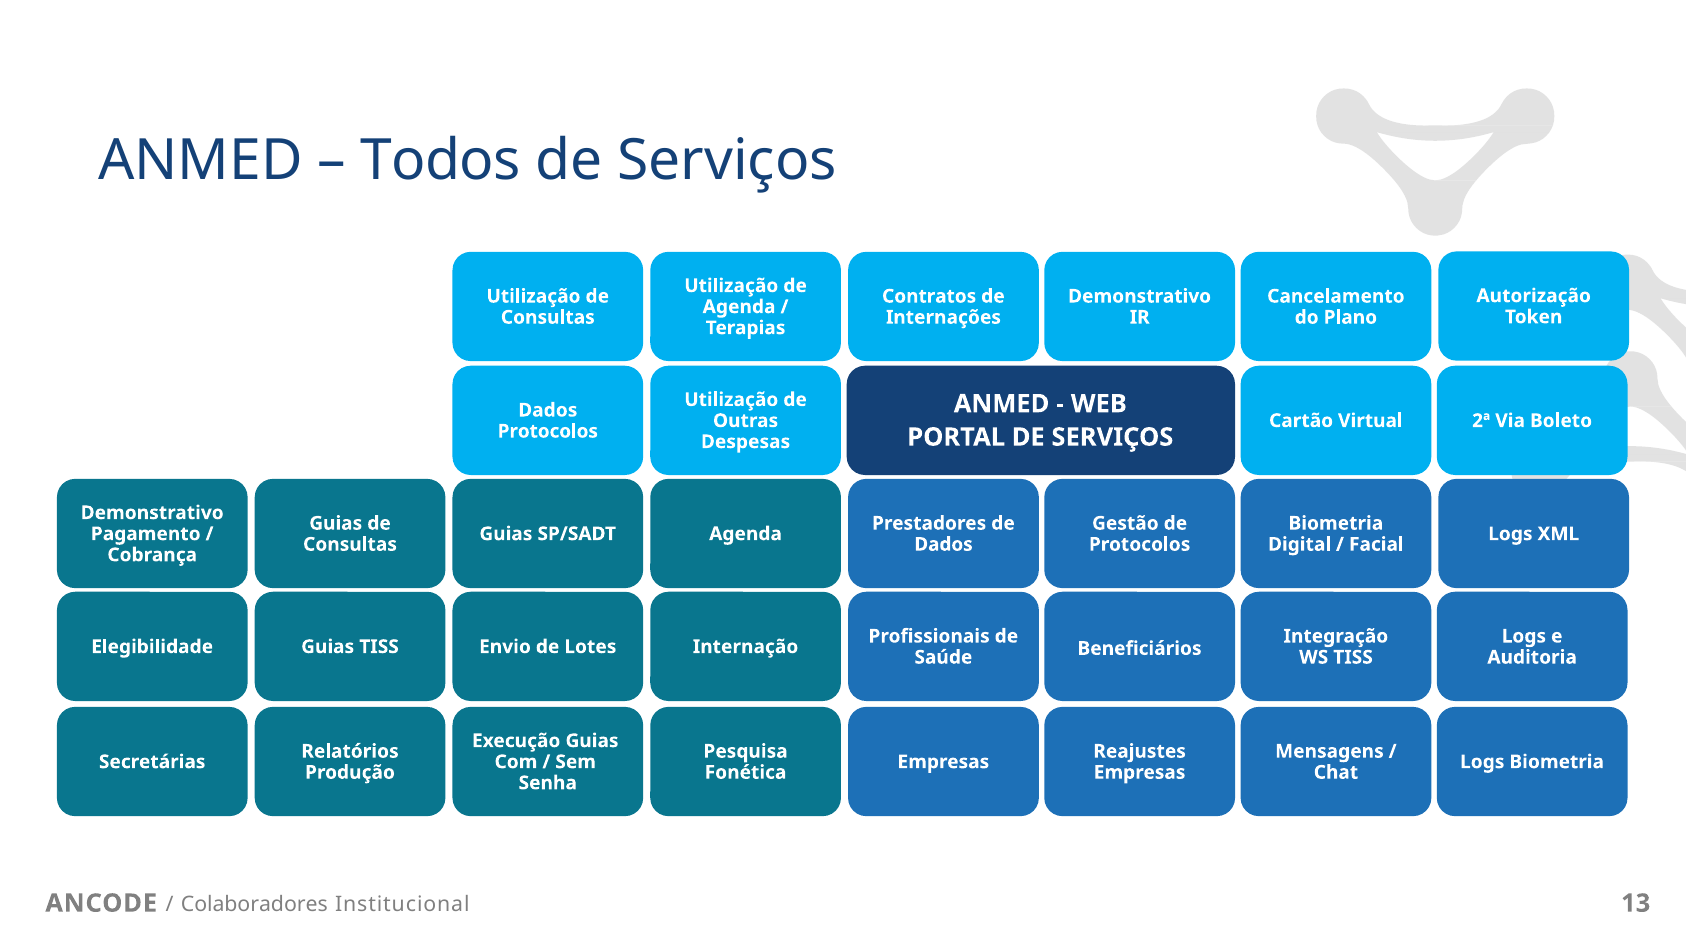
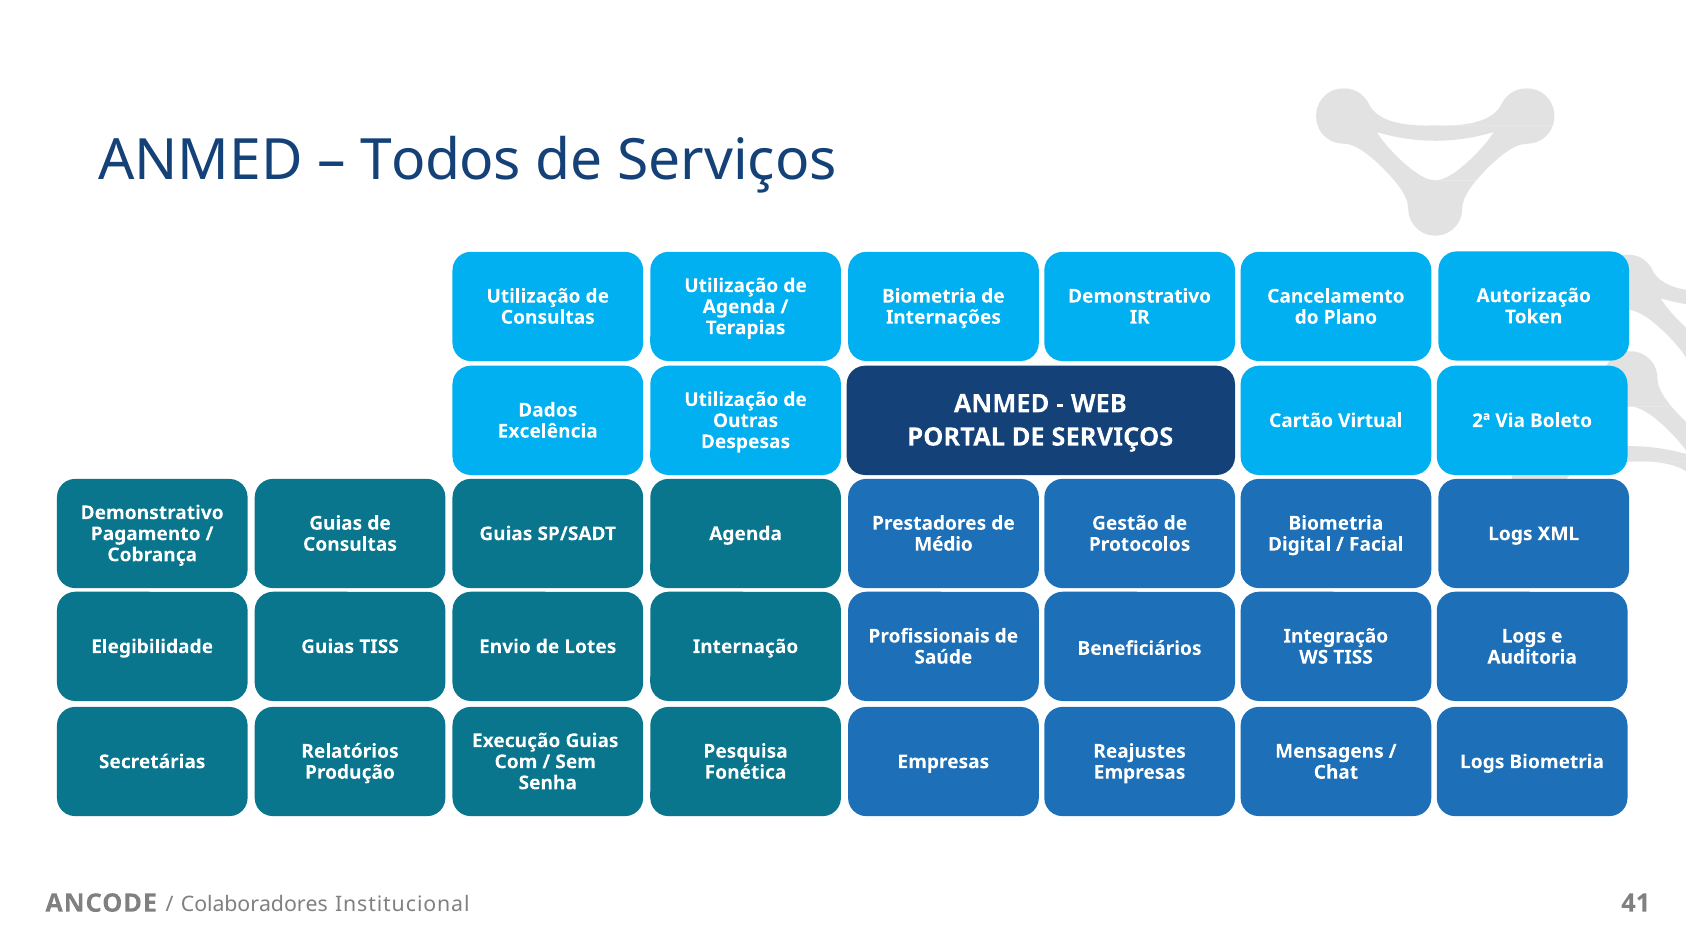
Contratos: Contratos -> Biometria (929, 296)
Protocolos: Protocolos -> Excelência (548, 431)
Dados: Dados -> Médio (943, 545)
13: 13 -> 41 (1636, 904)
